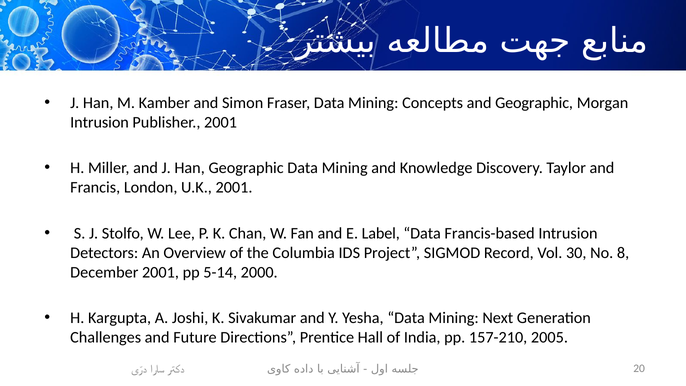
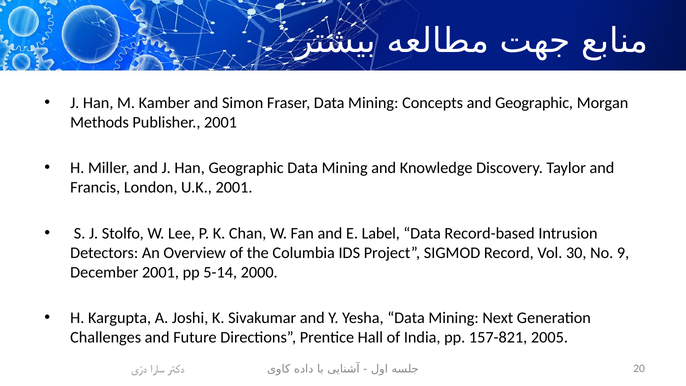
Intrusion: Intrusion -> Methods (100, 122)
Francis-based: Francis-based -> Record-based (490, 233)
8: 8 -> 9 (623, 253)
157-210: 157-210 -> 157-821 (498, 337)
